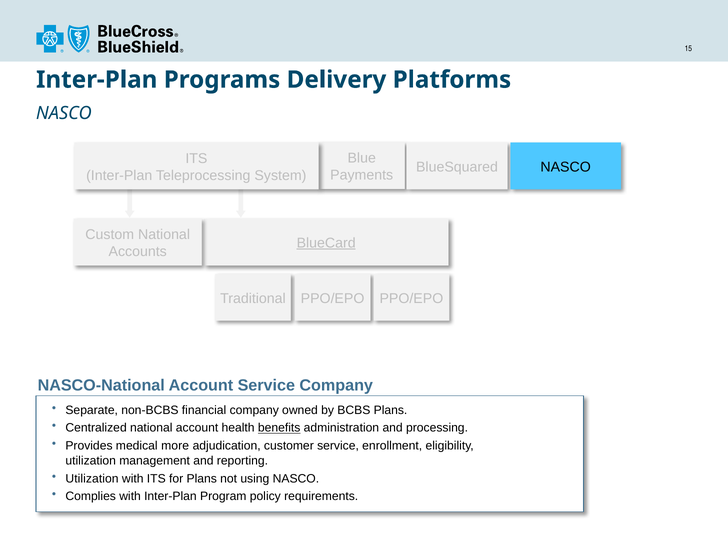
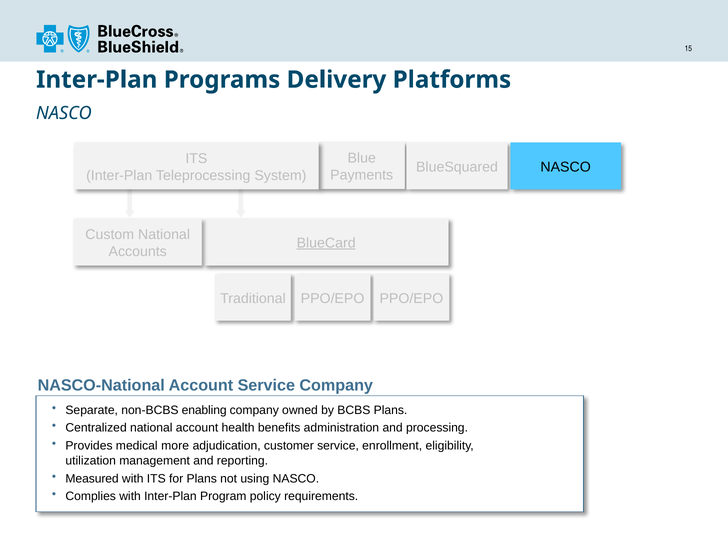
financial: financial -> enabling (204, 410)
benefits underline: present -> none (279, 428)
Utilization: Utilization -> Measured (92, 479)
